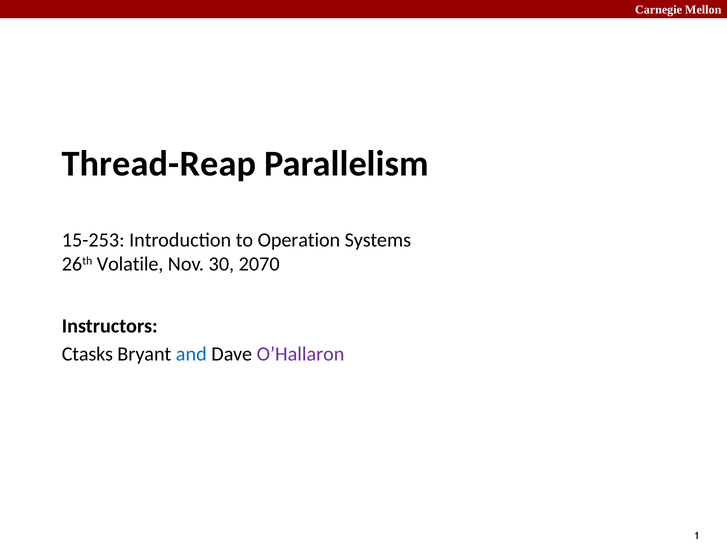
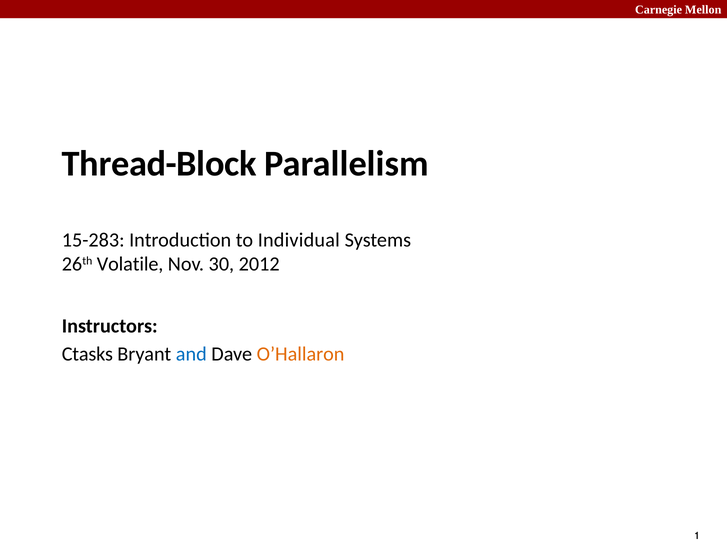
Thread-Reap: Thread-Reap -> Thread-Block (159, 164)
15-253: 15-253 -> 15-283 (93, 240)
Operation: Operation -> Individual (299, 240)
2070: 2070 -> 2012 (259, 264)
O’Hallaron colour: purple -> orange (301, 354)
